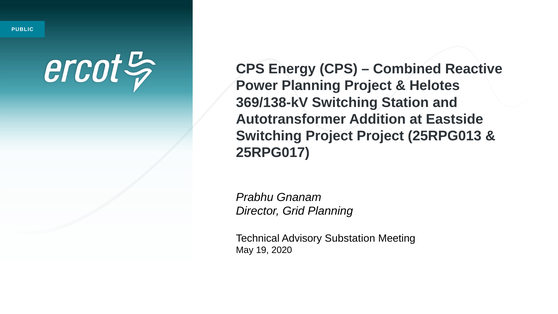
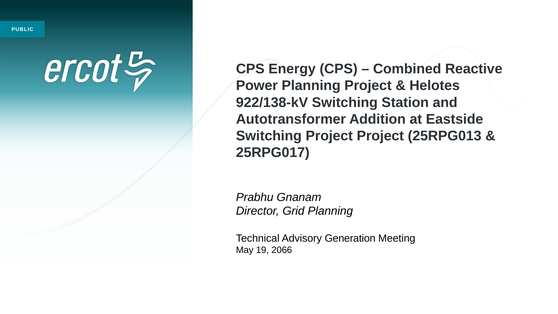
369/138-kV: 369/138-kV -> 922/138-kV (272, 102)
Substation: Substation -> Generation (350, 238)
2020: 2020 -> 2066 (282, 250)
